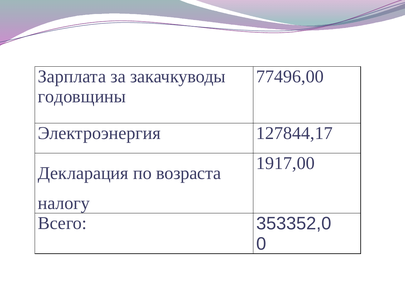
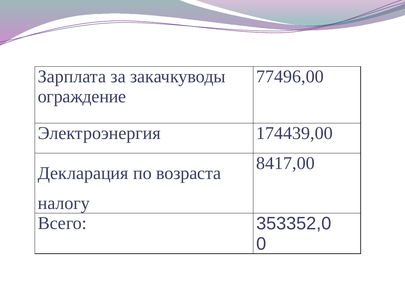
годовщины: годовщины -> ограждение (82, 97)
127844,17: 127844,17 -> 174439,00 (294, 133)
1917,00: 1917,00 -> 8417,00 (285, 163)
